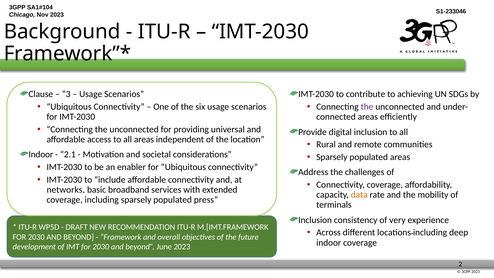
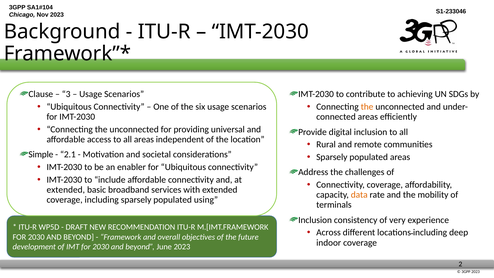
the colour: purple -> orange (367, 107)
Indoor: Indoor -> Simple (41, 154)
networks: networks -> extended (66, 190)
press: press -> using (206, 200)
